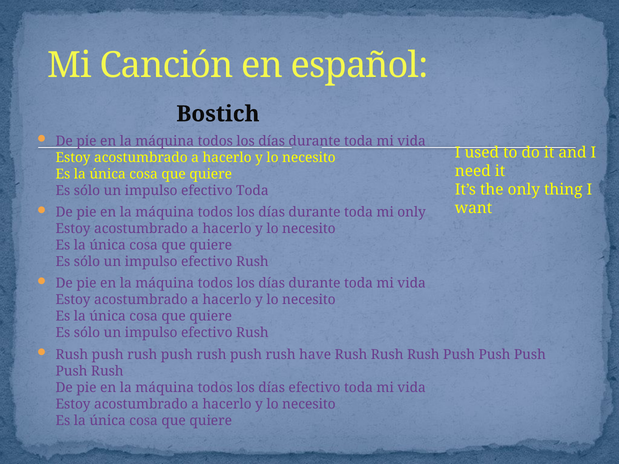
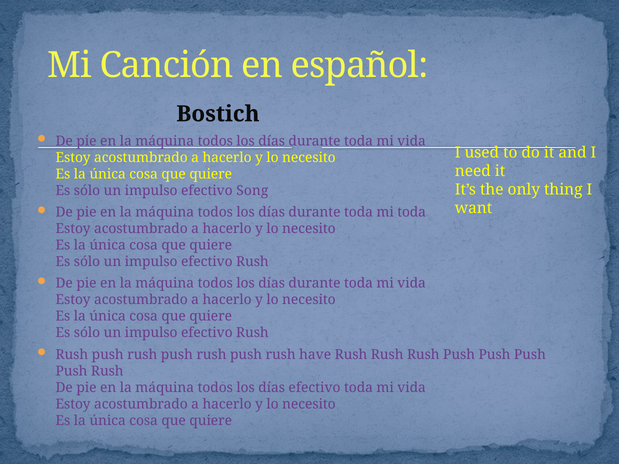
impulso efectivo Toda: Toda -> Song (252, 191)
mi only: only -> toda (412, 212)
